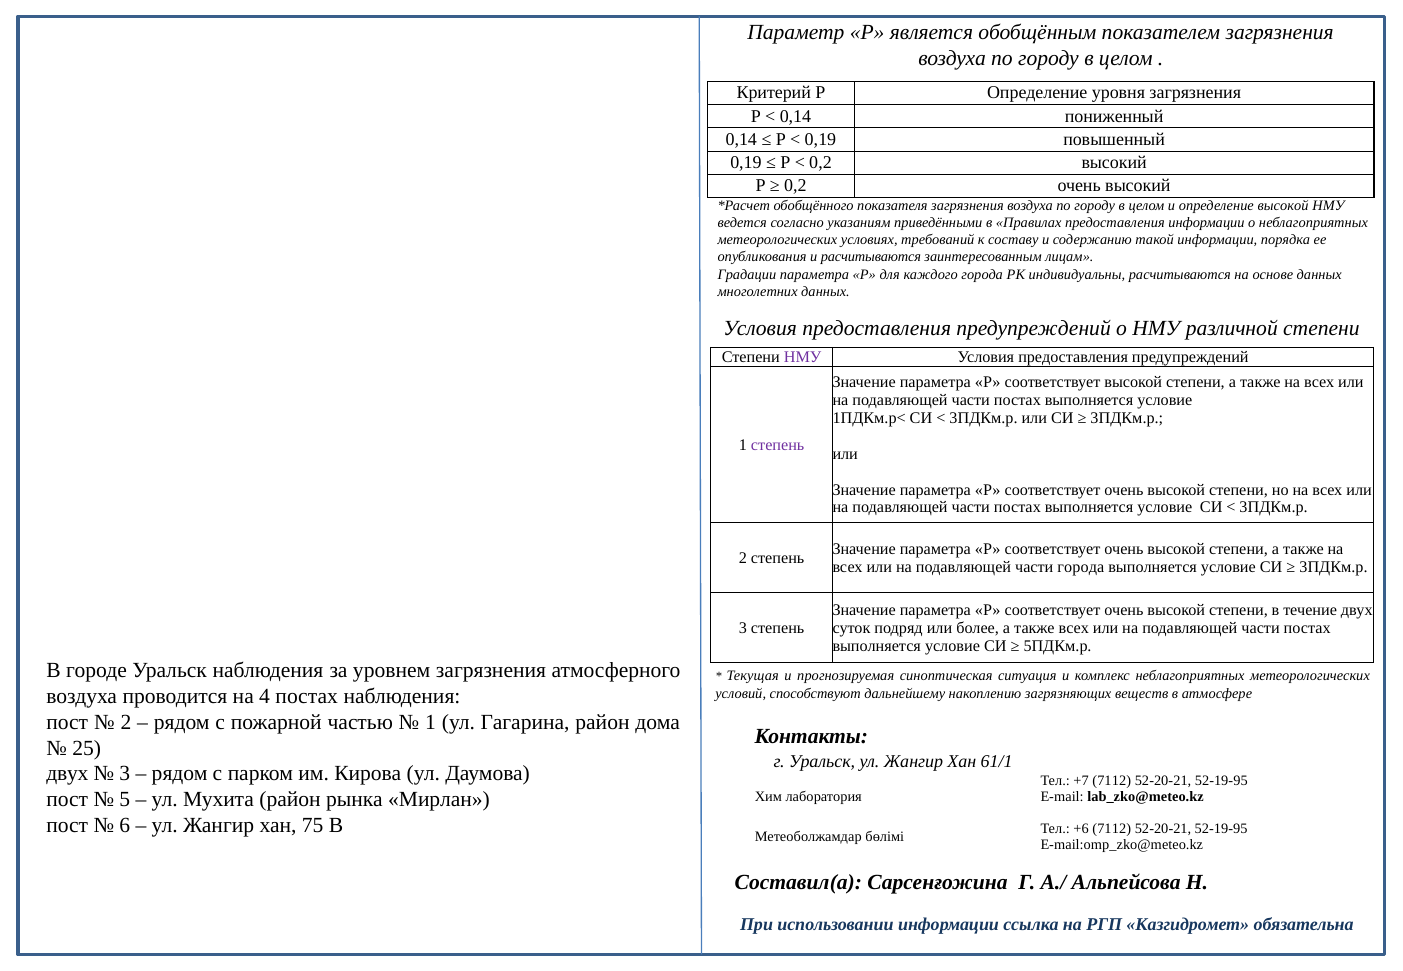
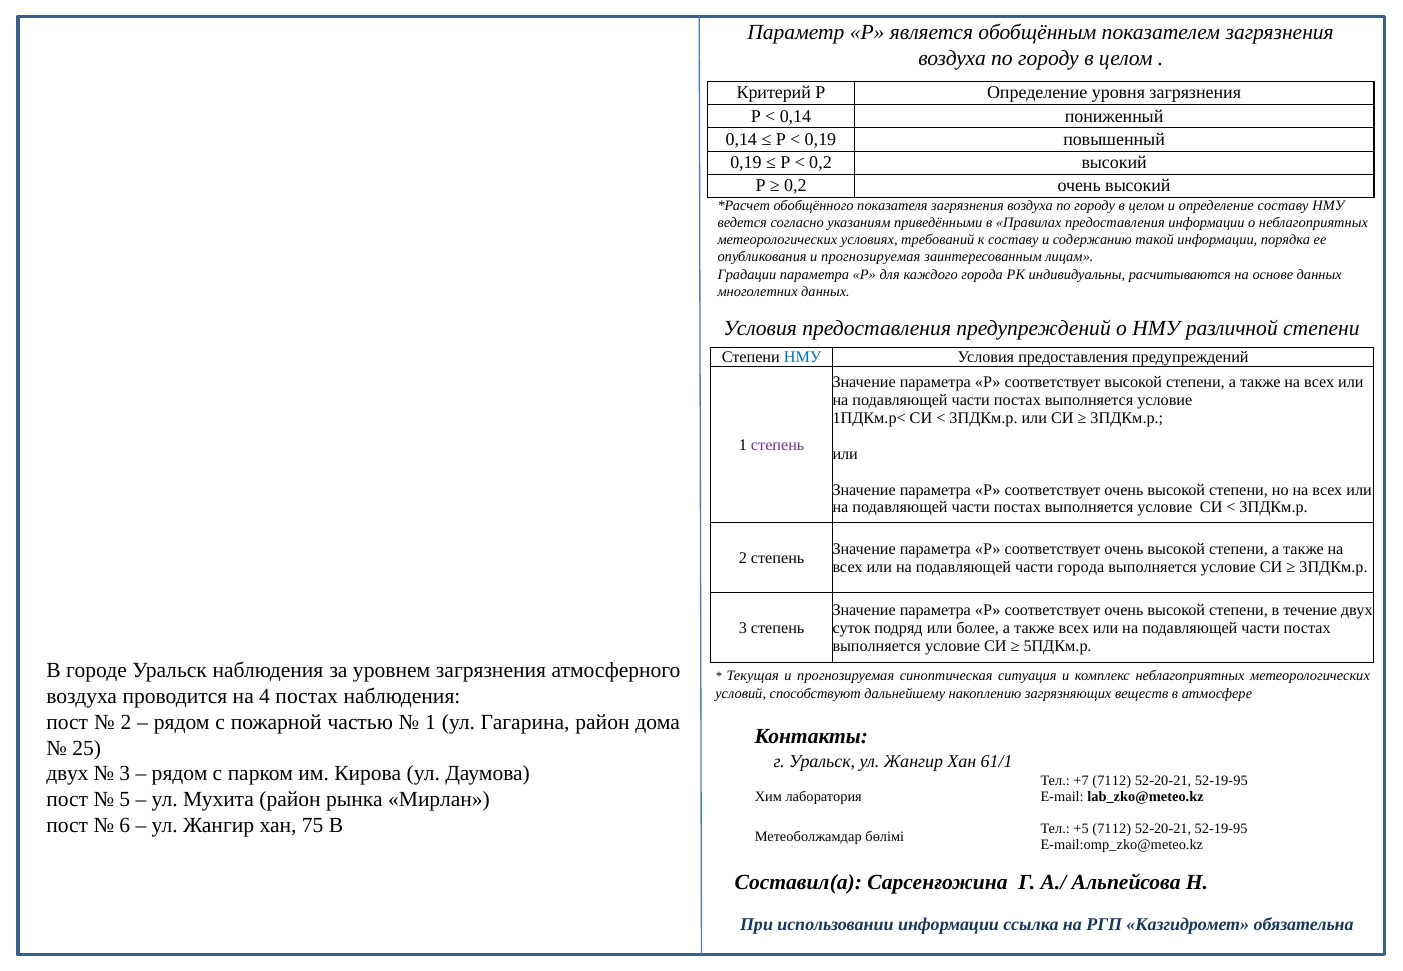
определение высокой: высокой -> составу (1283, 206)
опубликования и расчитываются: расчитываются -> прогнозируемая (871, 257)
НМУ colour: purple -> blue (803, 357)
+6: +6 -> +5 (1081, 829)
